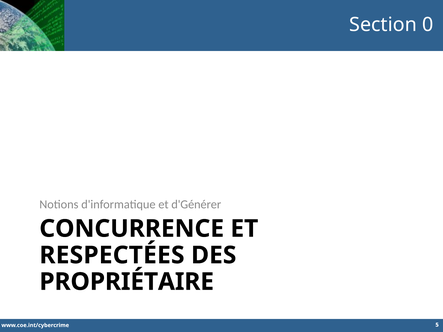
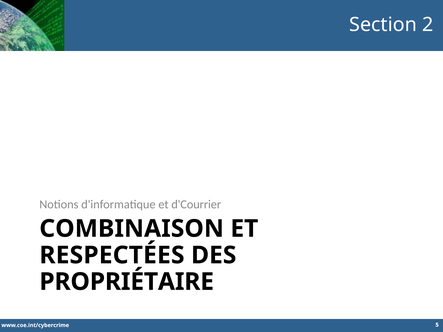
0: 0 -> 2 (428, 25)
d'Générer: d'Générer -> d'Courrier (196, 205)
CONCURRENCE: CONCURRENCE -> COMBINAISON (132, 229)
